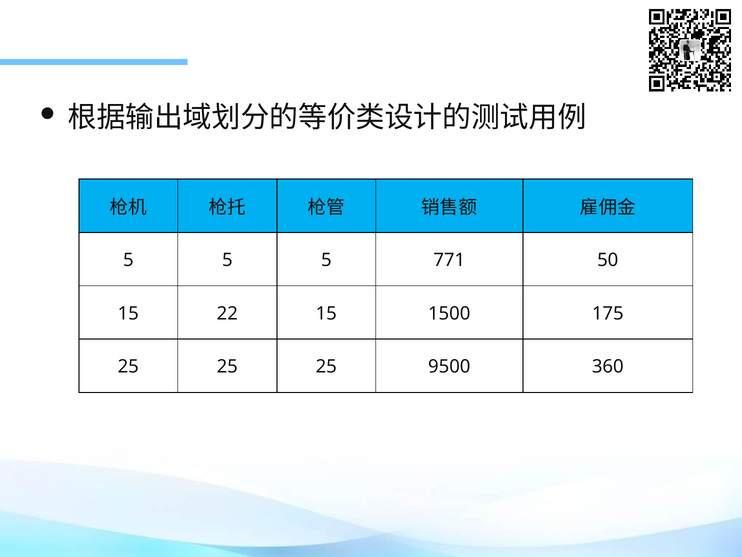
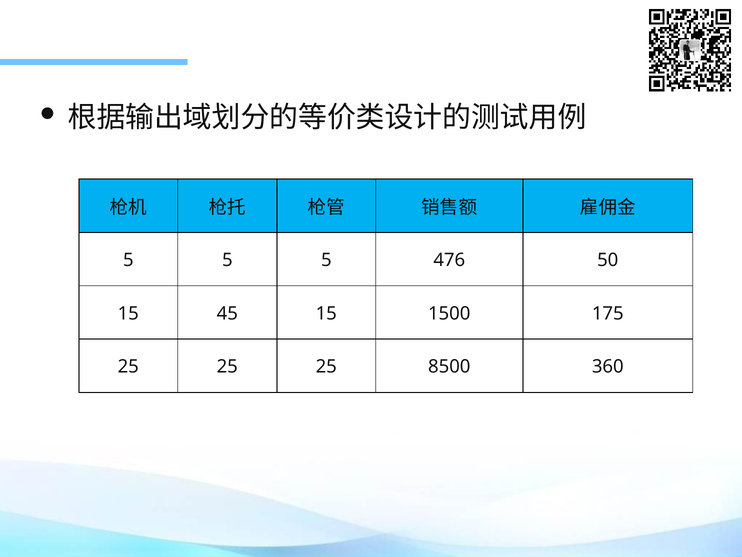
771: 771 -> 476 (449, 260)
22: 22 -> 45 (227, 313)
9500: 9500 -> 8500 (449, 366)
